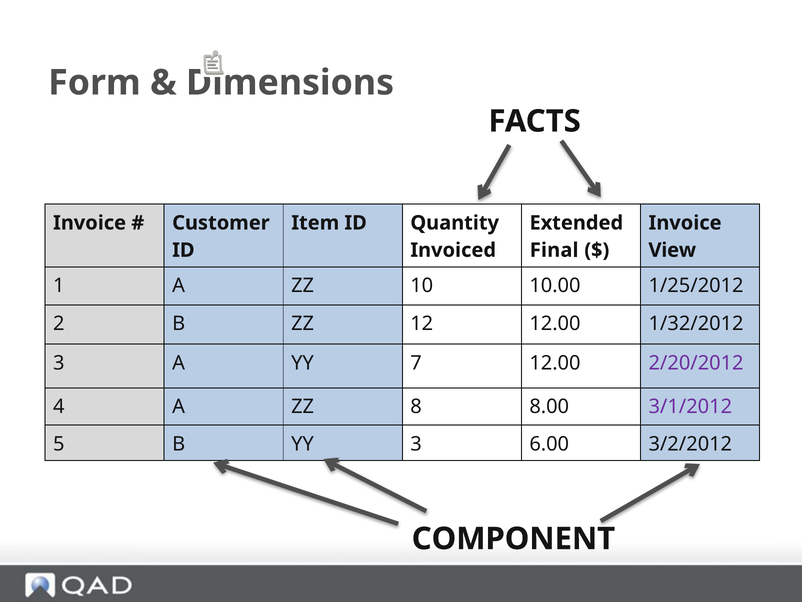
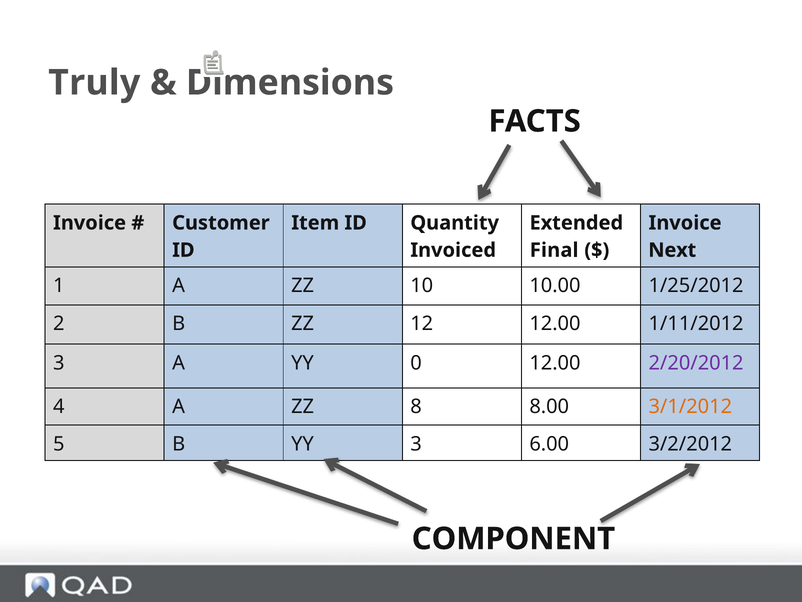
Form: Form -> Truly (94, 83)
View: View -> Next (672, 250)
1/32/2012: 1/32/2012 -> 1/11/2012 (696, 323)
7: 7 -> 0 (416, 363)
3/1/2012 colour: purple -> orange (690, 406)
